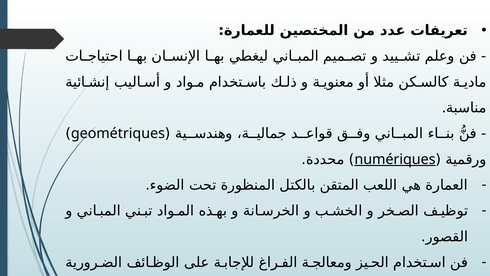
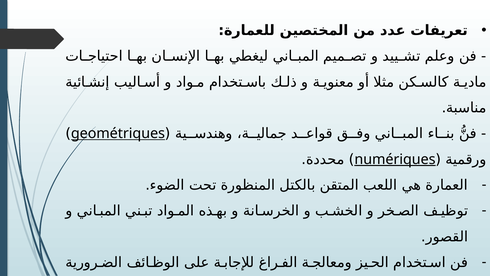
geométriques underline: none -> present (118, 133)
